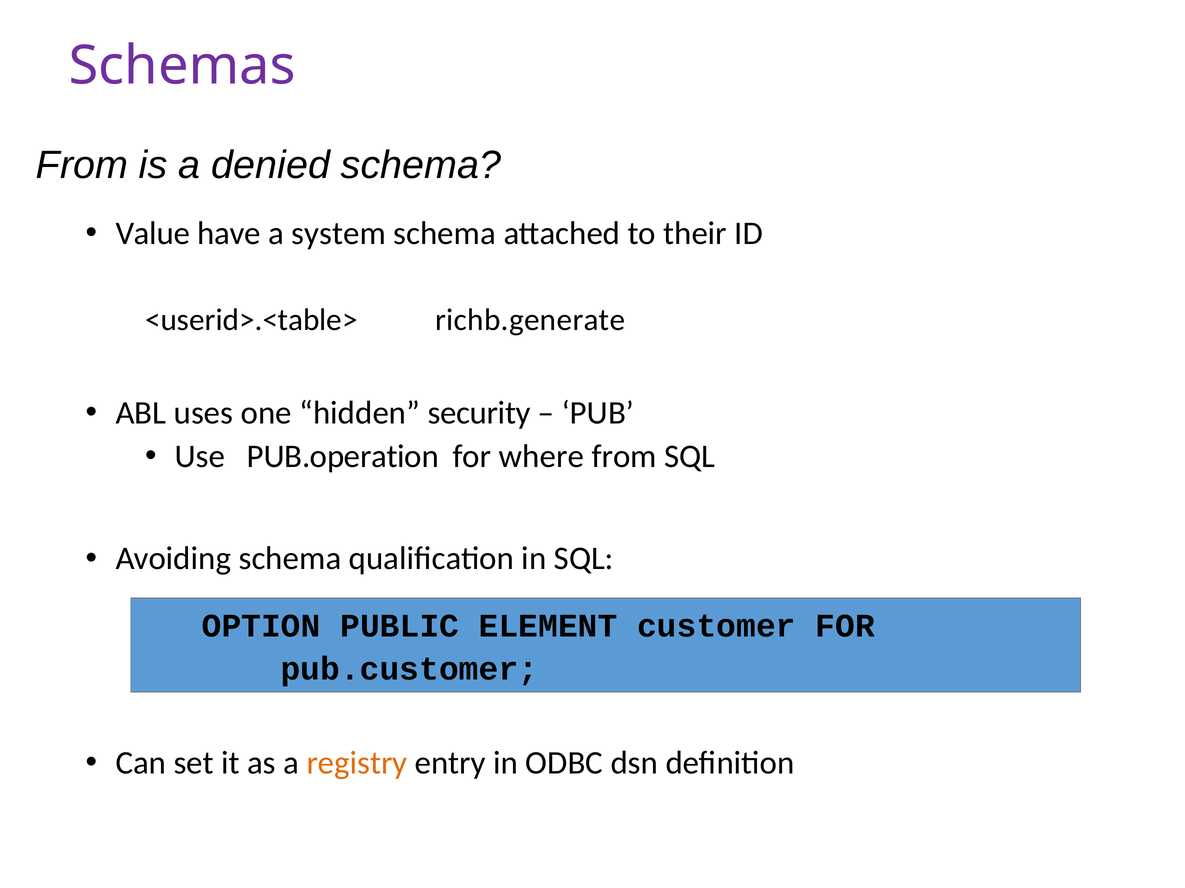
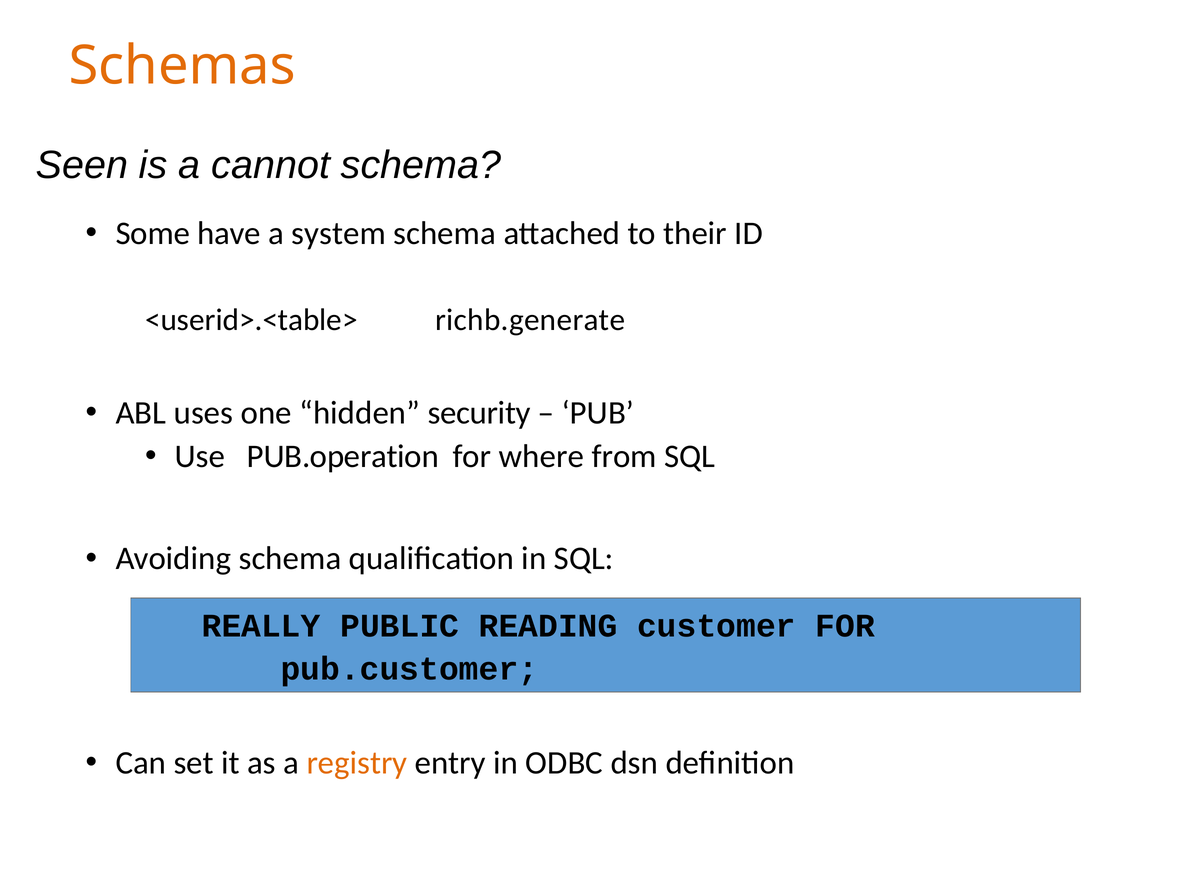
Schemas colour: purple -> orange (182, 66)
From: From -> Seen (82, 166)
denied: denied -> cannot (271, 166)
Value: Value -> Some (153, 233)
OPTION: OPTION -> REALLY (261, 627)
ELEMENT: ELEMENT -> READING (548, 627)
